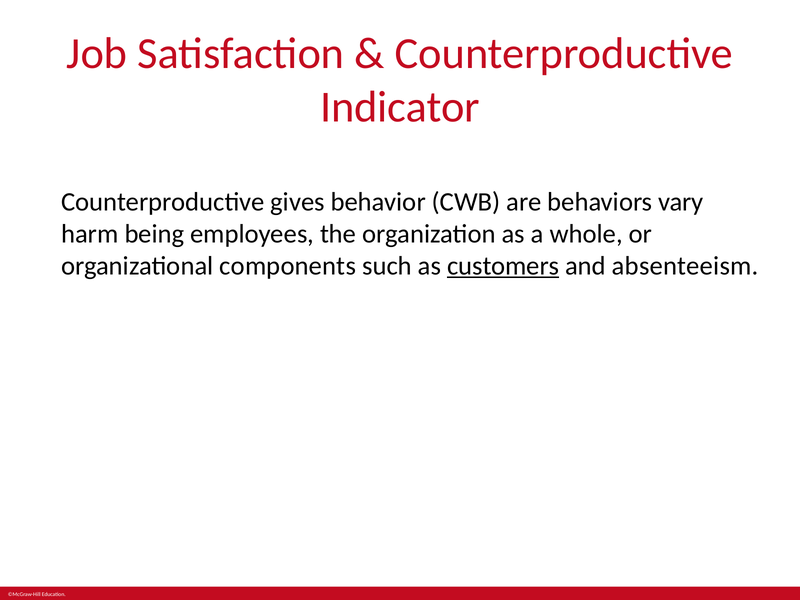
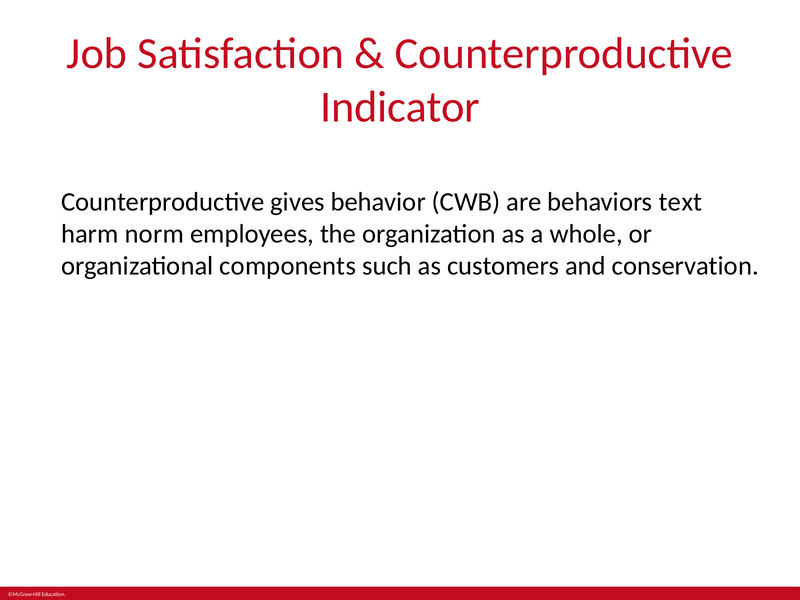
vary: vary -> text (681, 202)
being: being -> norm (154, 234)
customers underline: present -> none (503, 266)
absenteeism: absenteeism -> conservation (685, 266)
